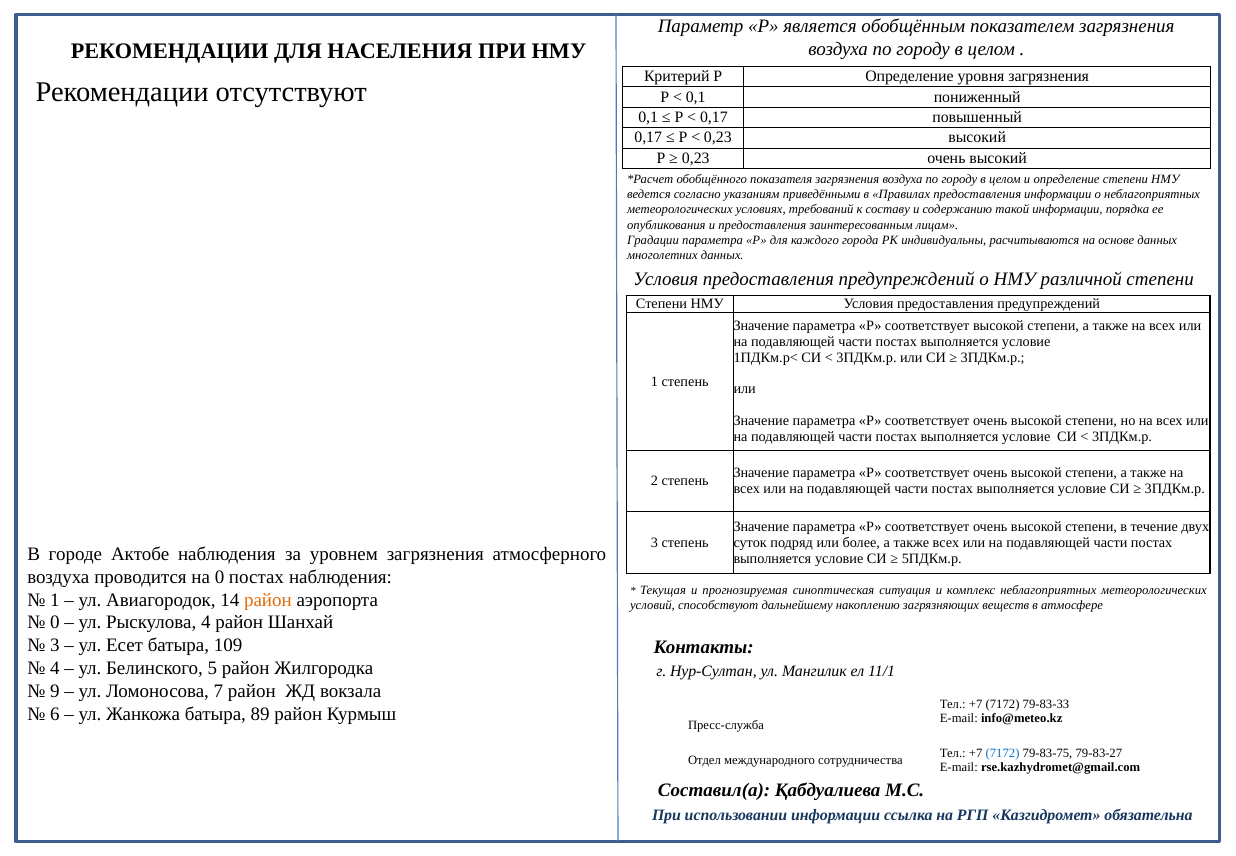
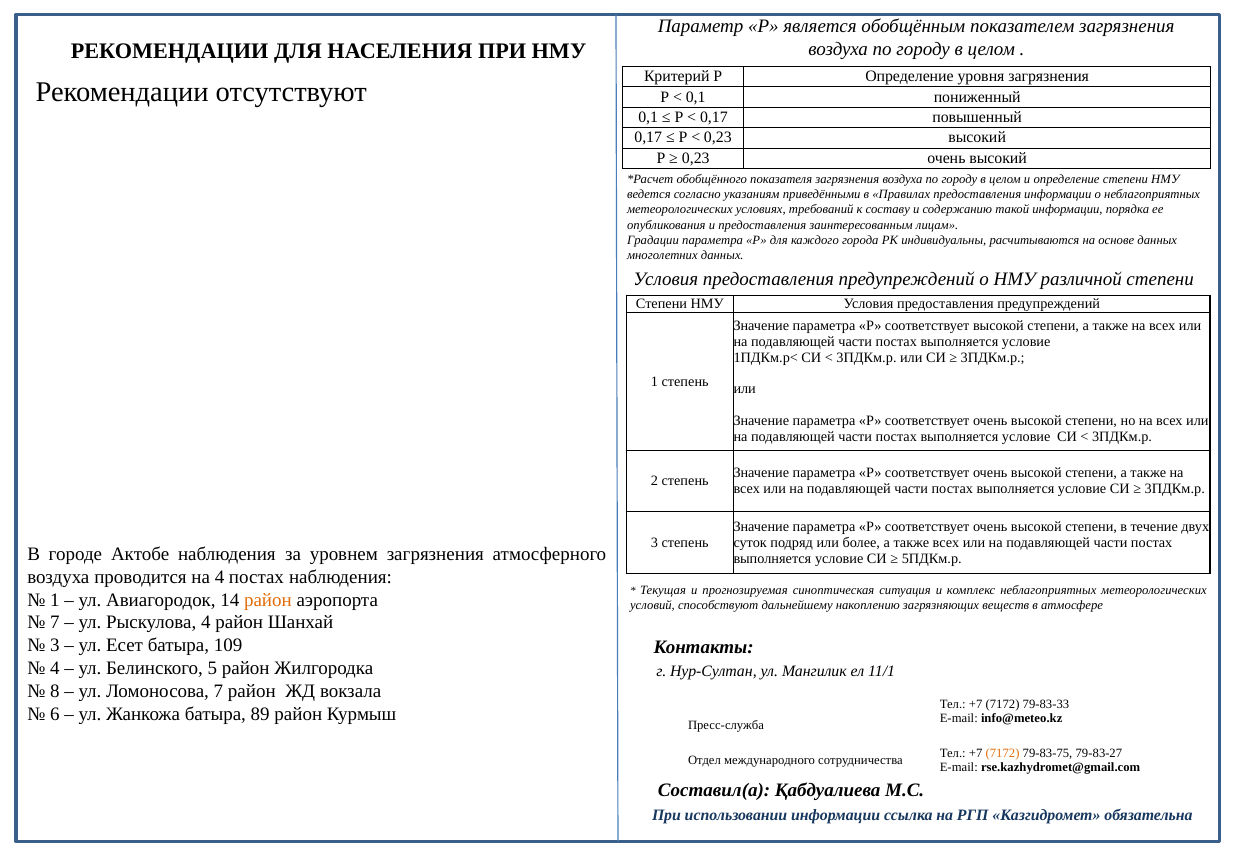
на 0: 0 -> 4 (220, 577)
0: 0 -> 7 (55, 622)
9: 9 -> 8 (55, 691)
7172 colour: blue -> orange (1003, 753)
